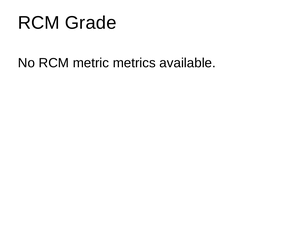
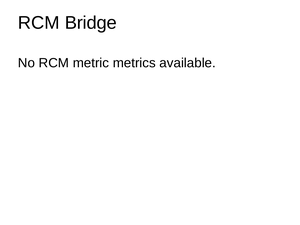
Grade: Grade -> Bridge (91, 23)
